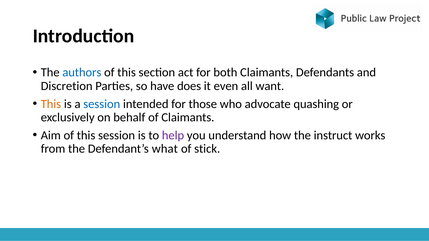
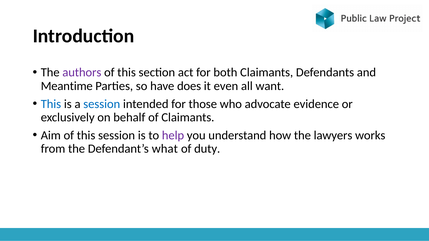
authors colour: blue -> purple (82, 73)
Discretion: Discretion -> Meantime (67, 86)
This colour: orange -> blue (51, 104)
quashing: quashing -> evidence (316, 104)
instruct: instruct -> lawyers (333, 136)
stick: stick -> duty (207, 149)
